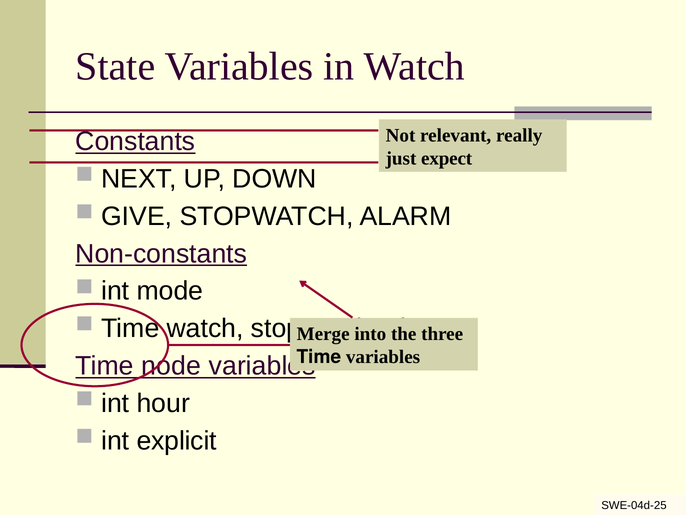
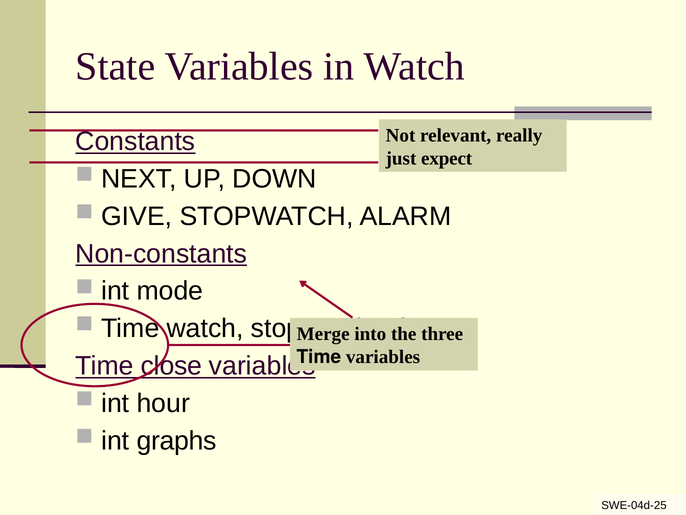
node: node -> close (171, 366)
explicit: explicit -> graphs (177, 440)
